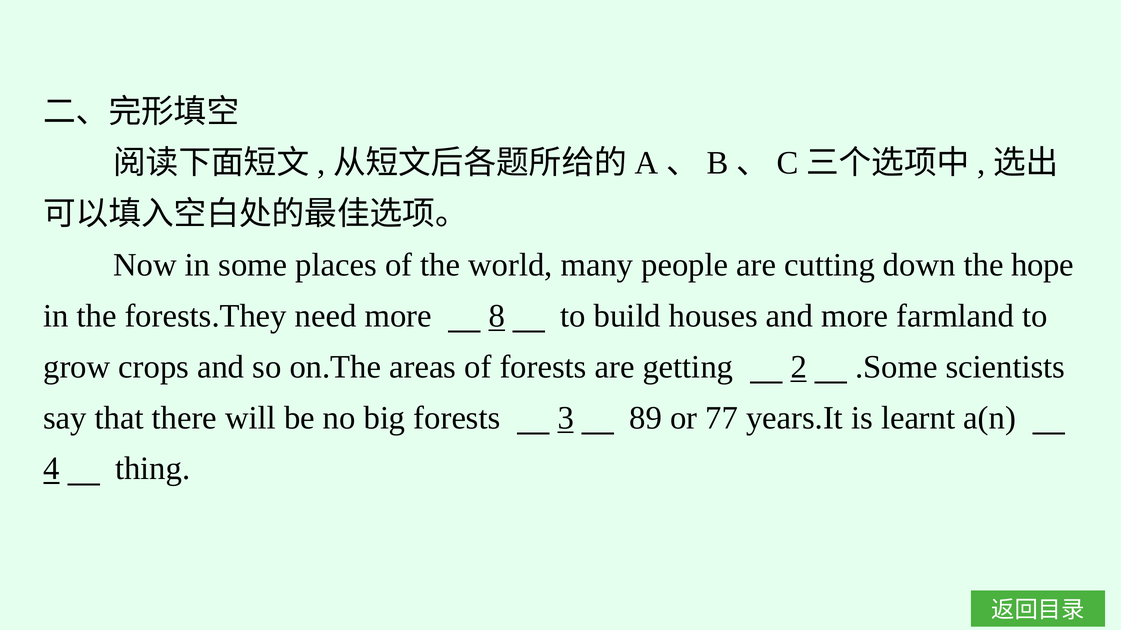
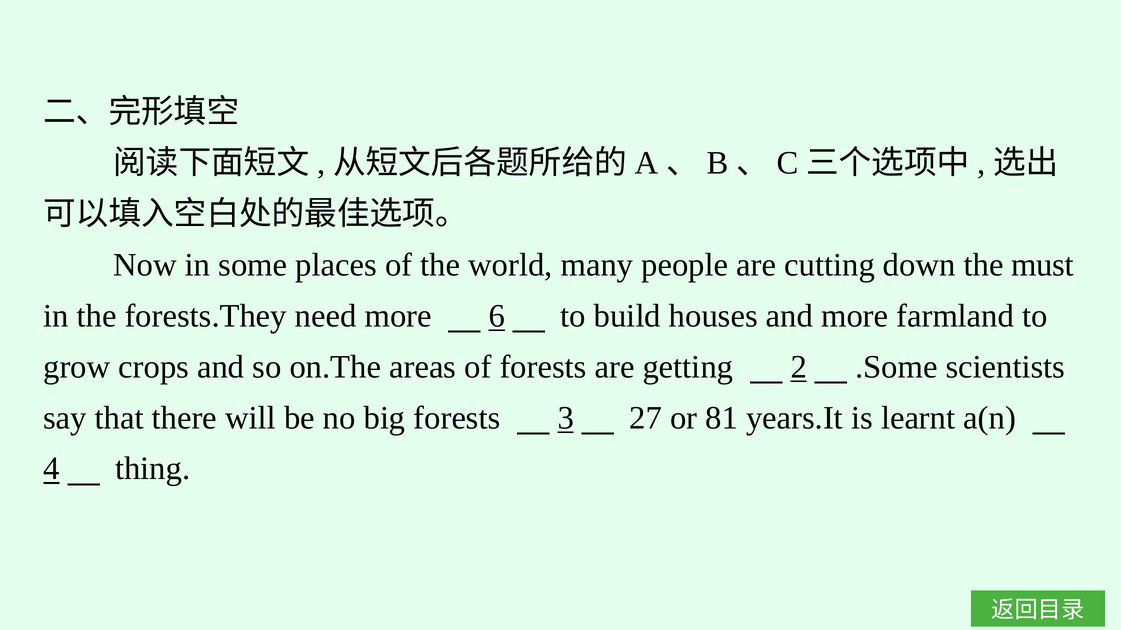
hope: hope -> must (1042, 265)
8: 8 -> 6 (497, 316)
89: 89 -> 27 (646, 418)
77: 77 -> 81 (722, 418)
